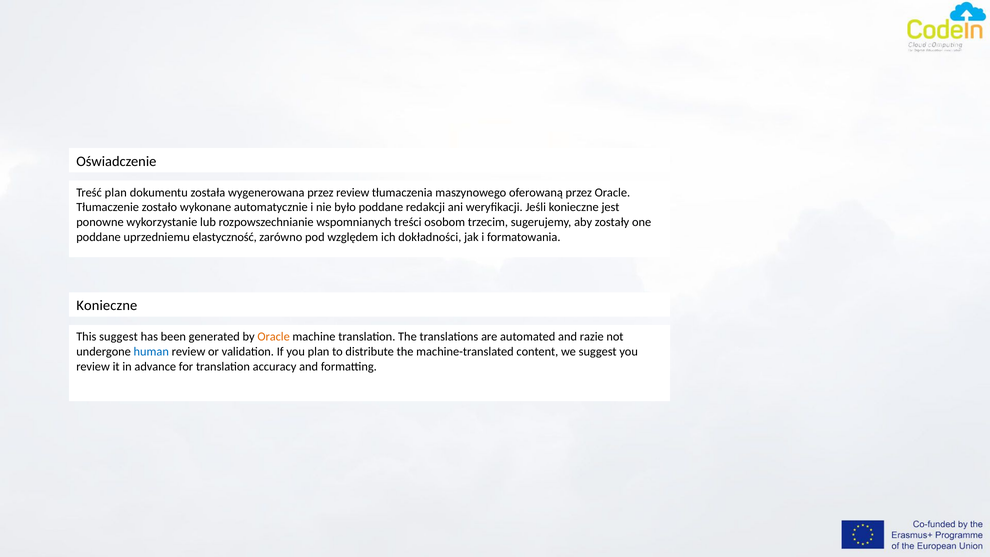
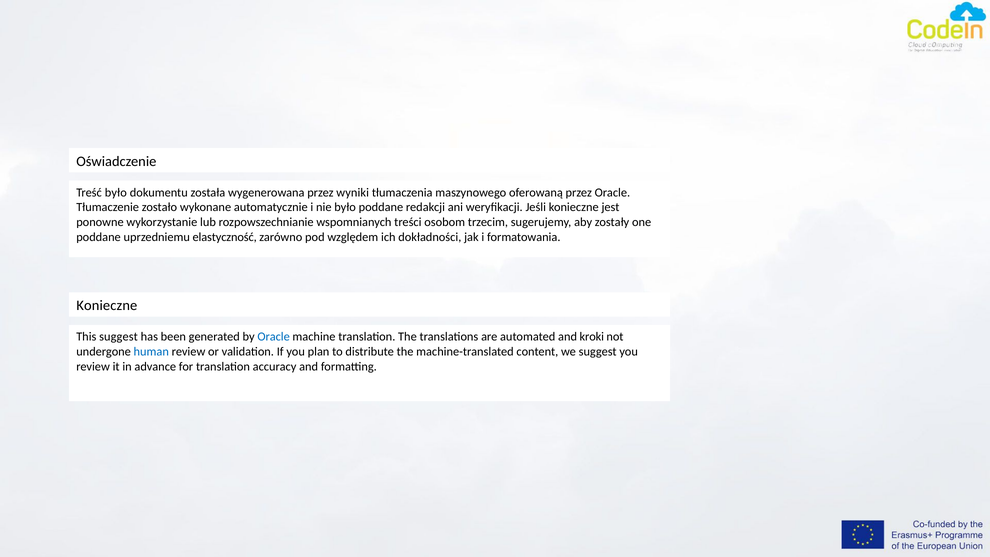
Treść plan: plan -> było (116, 192)
przez review: review -> wyniki (353, 192)
Oracle colour: orange -> blue (274, 337)
razie: razie -> kroki (592, 337)
